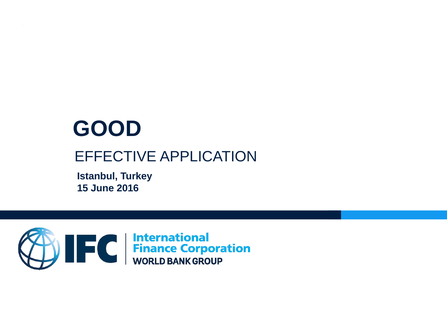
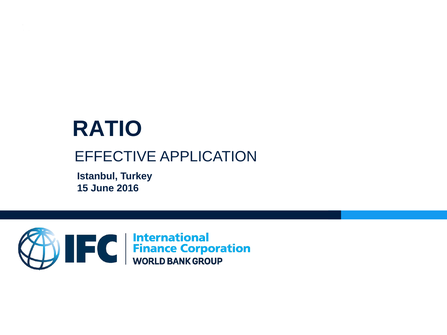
GOOD: GOOD -> RATIO (107, 129)
